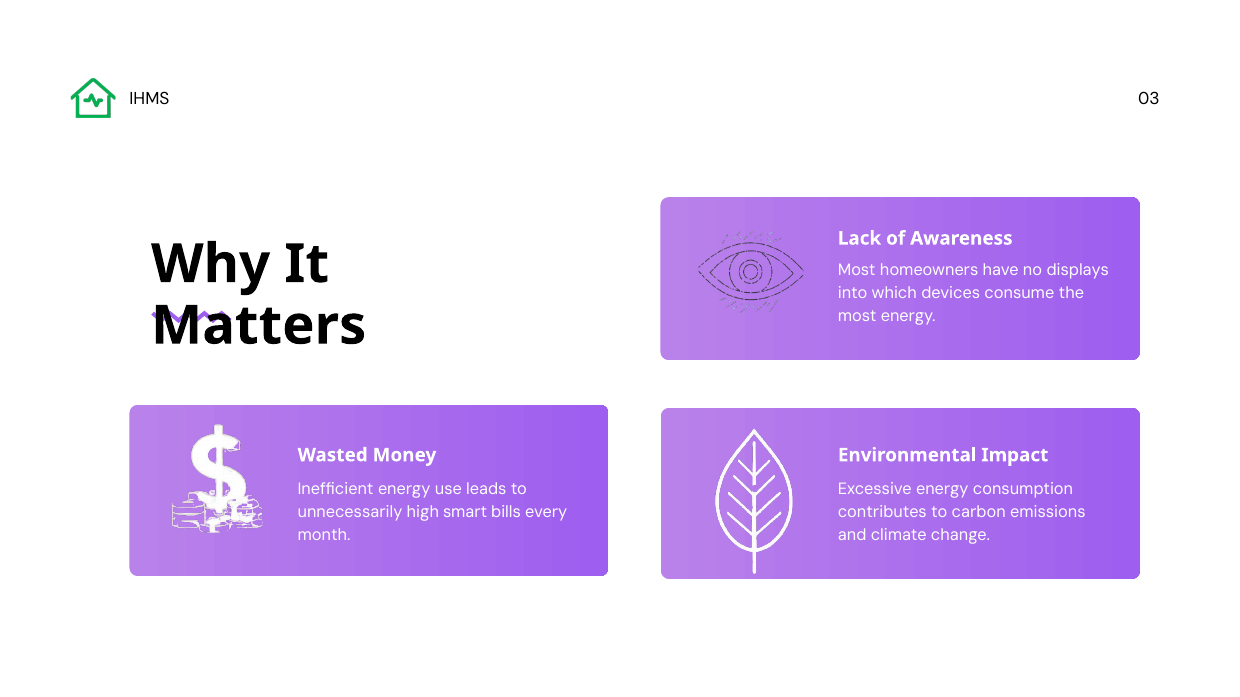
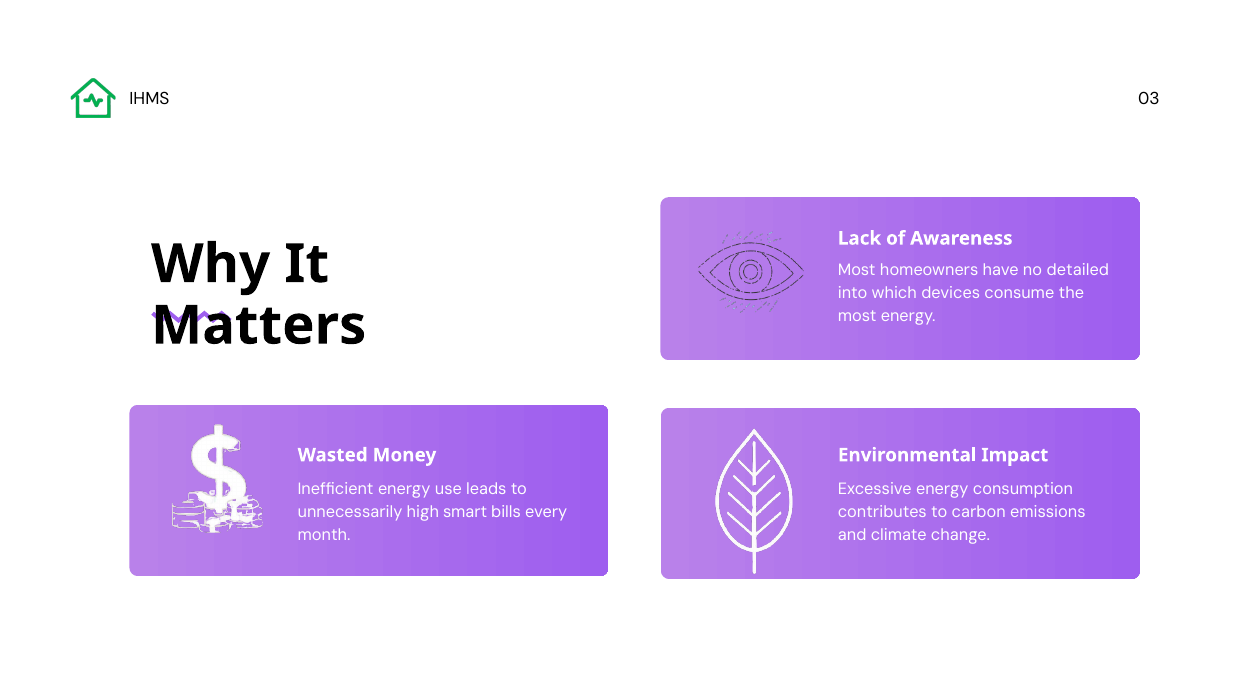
displays: displays -> detailed (1078, 270)
